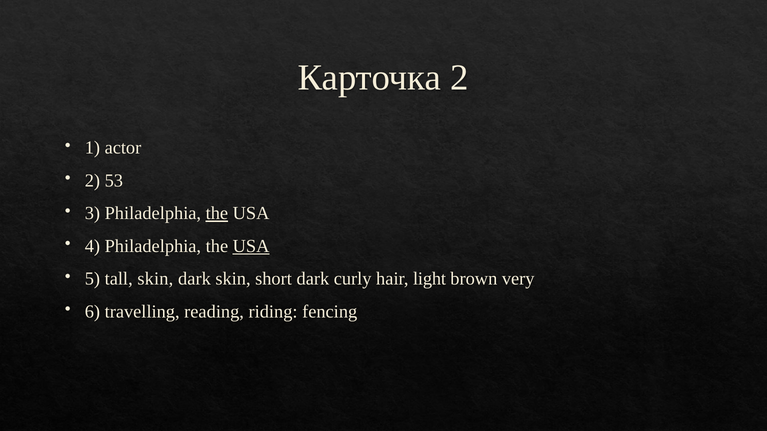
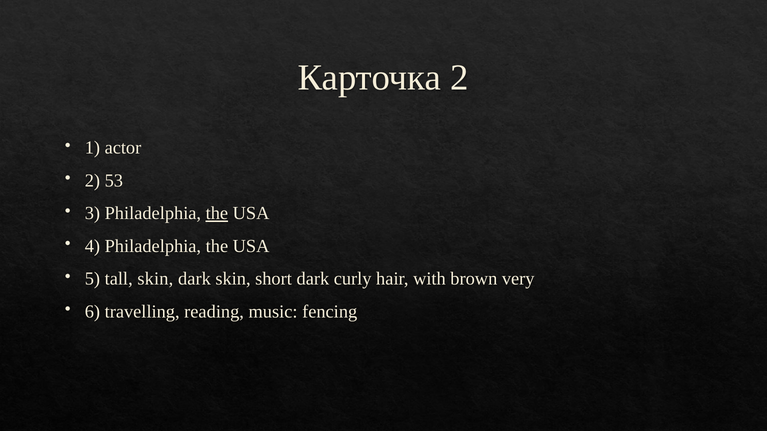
USA underline: present -> none (251, 246)
light: light -> with (429, 279)
riding: riding -> music (273, 312)
